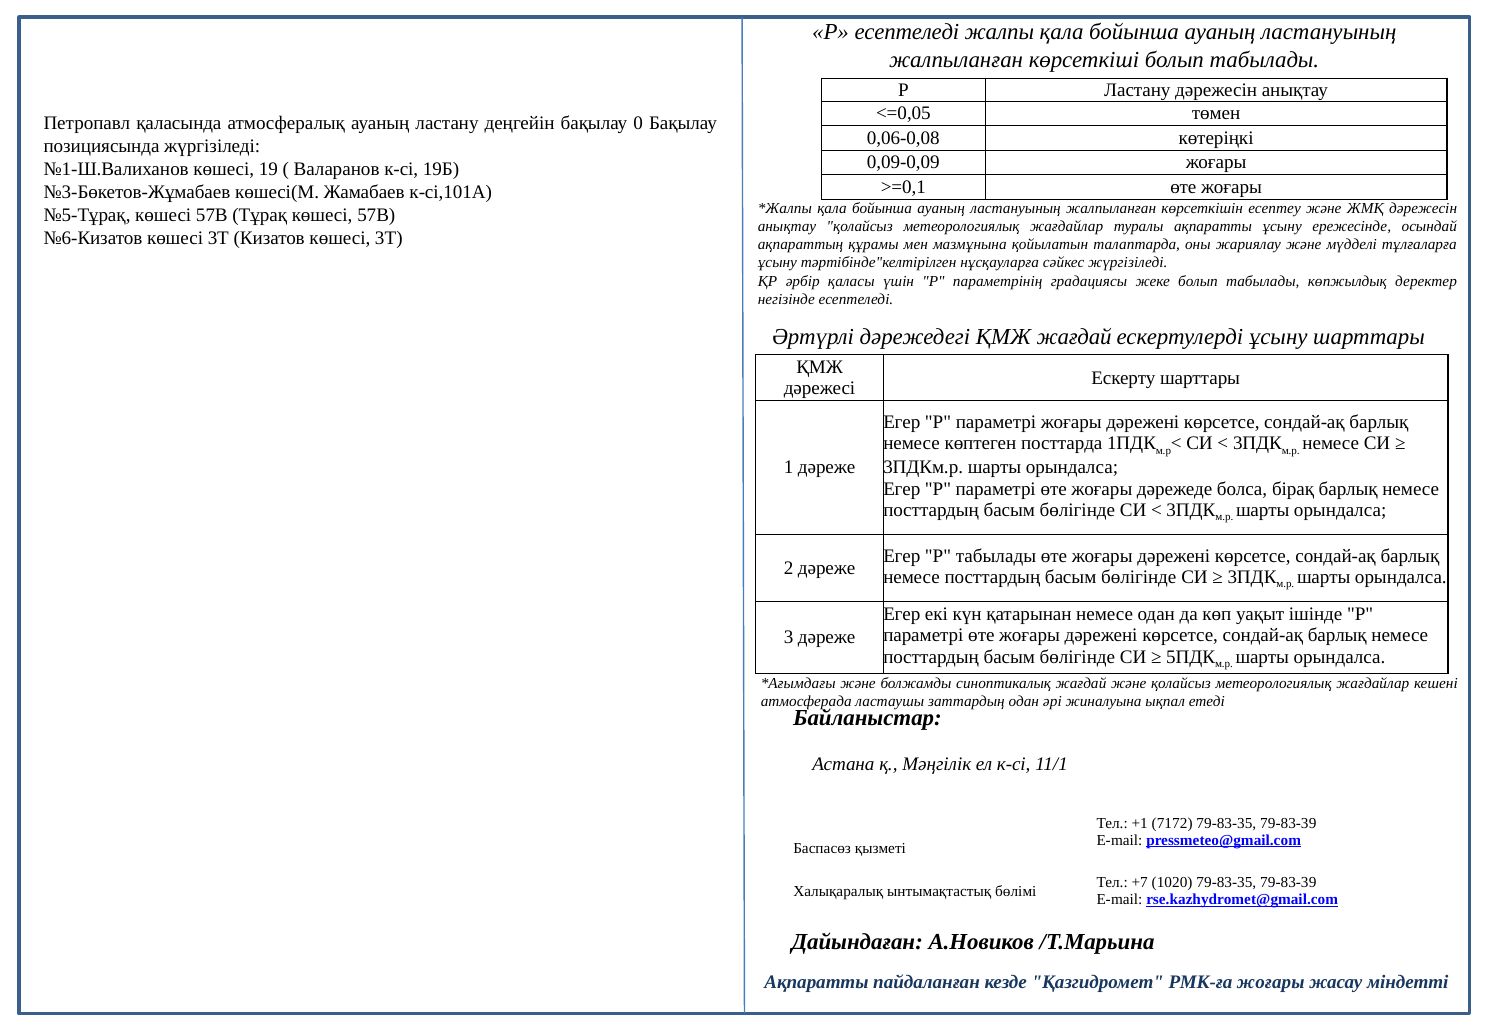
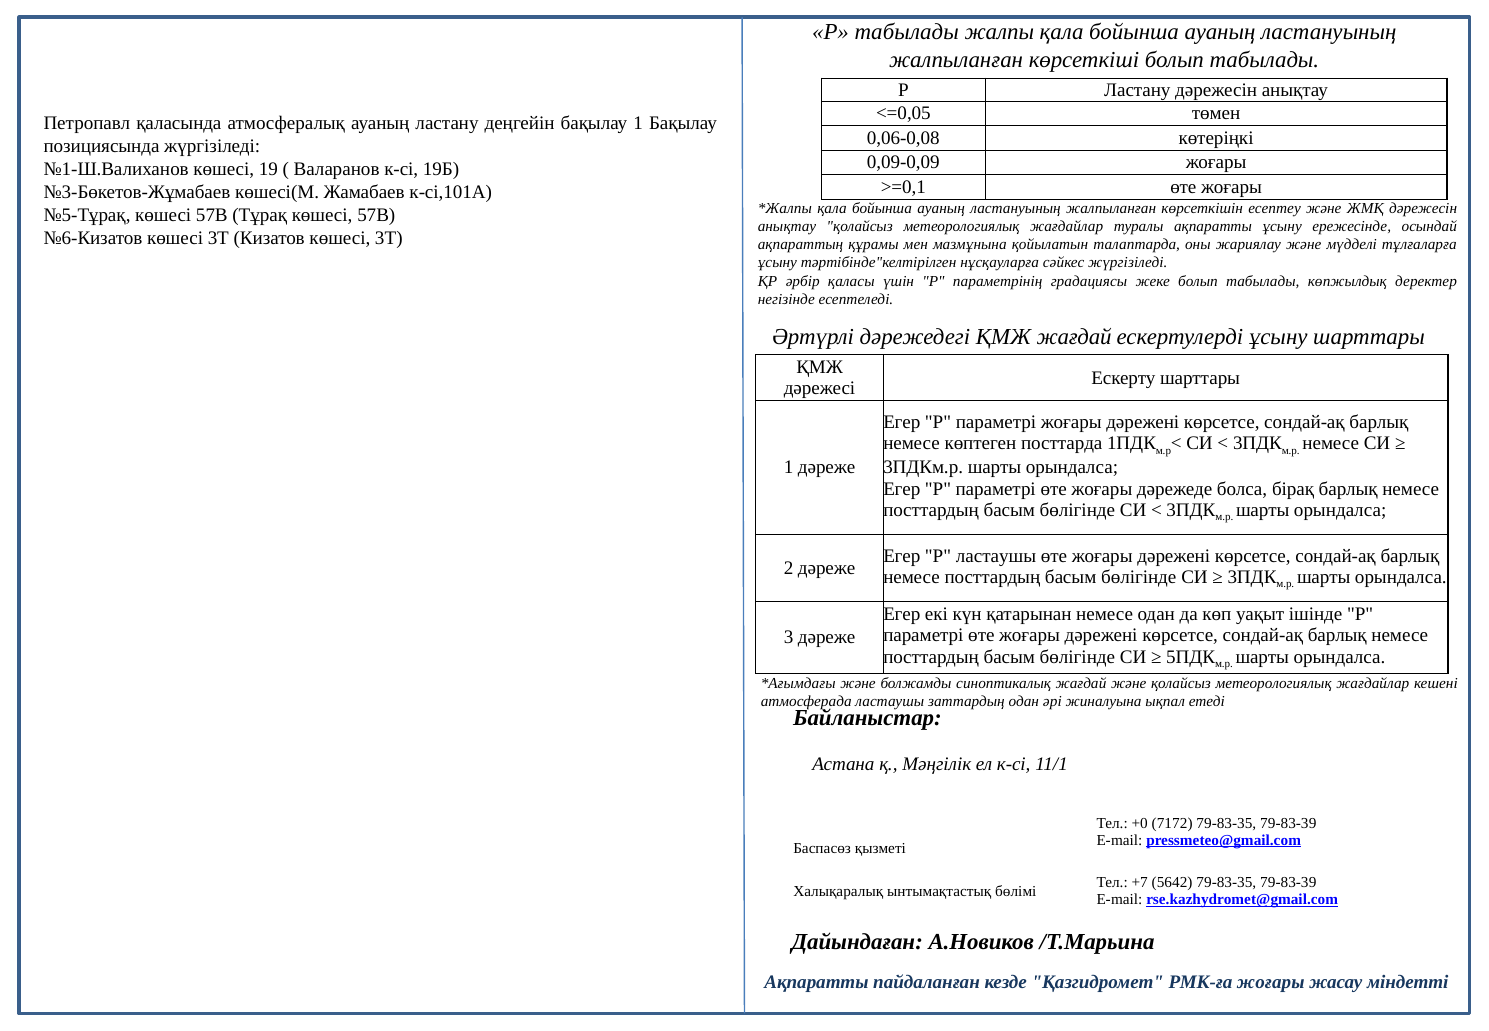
Р есептеледі: есептеледі -> табылады (907, 32)
бақылау 0: 0 -> 1 (638, 124)
Р табылады: табылады -> ластаушы (996, 556)
+1: +1 -> +0 (1140, 823)
1020: 1020 -> 5642 (1172, 882)
